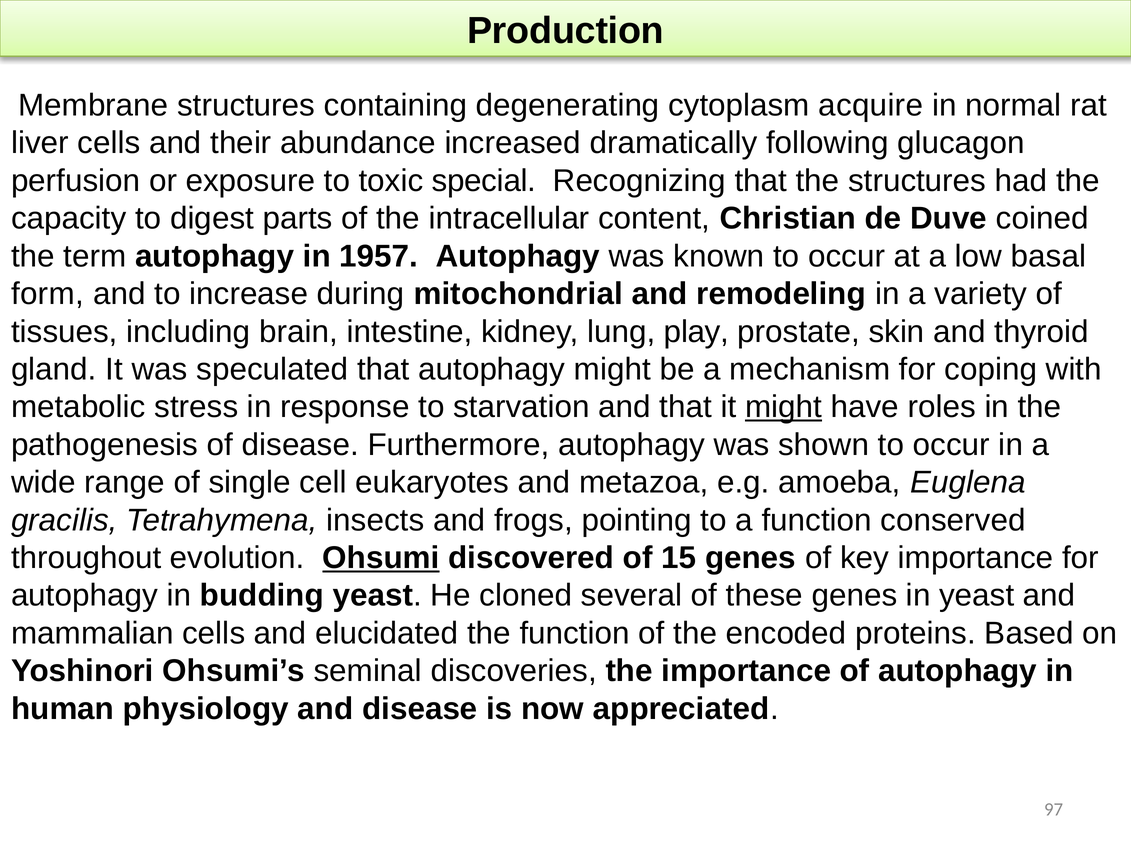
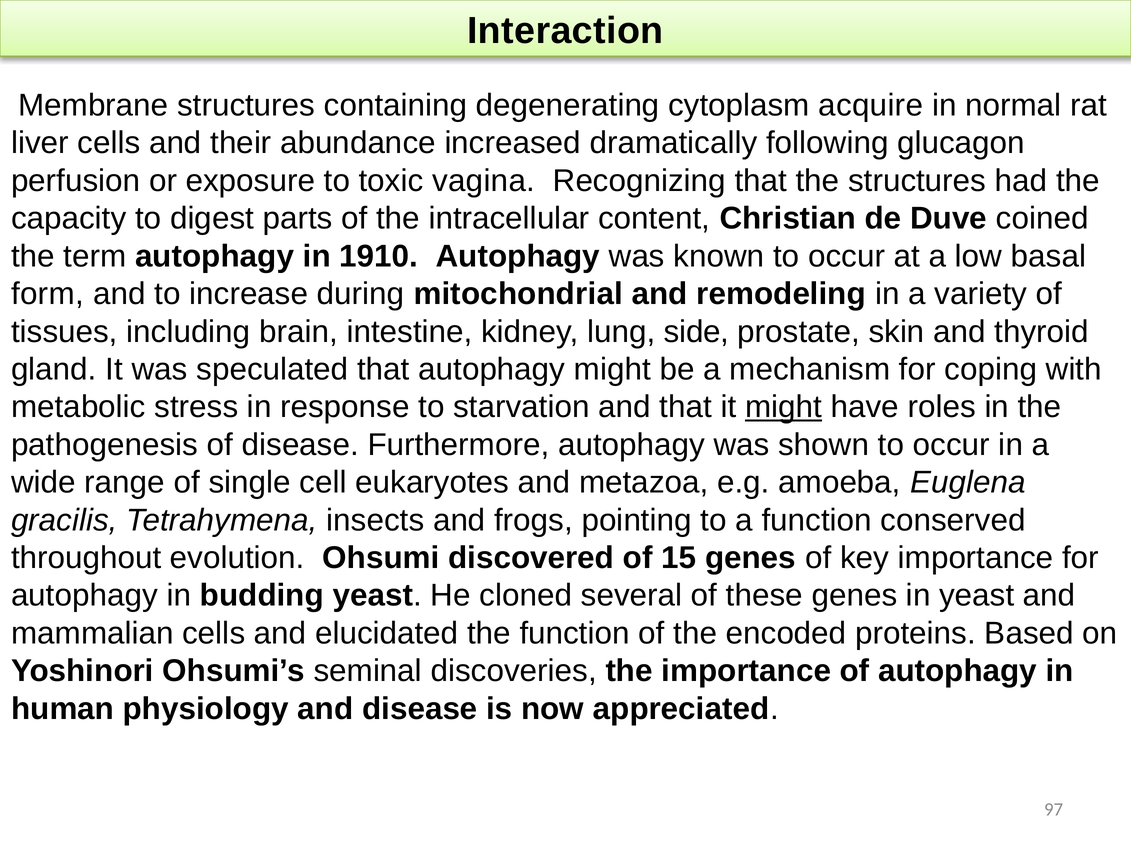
Production: Production -> Interaction (565, 31)
special: special -> vagina (484, 181)
1957: 1957 -> 1910 (379, 256)
play: play -> side (696, 332)
Ohsumi underline: present -> none (381, 558)
